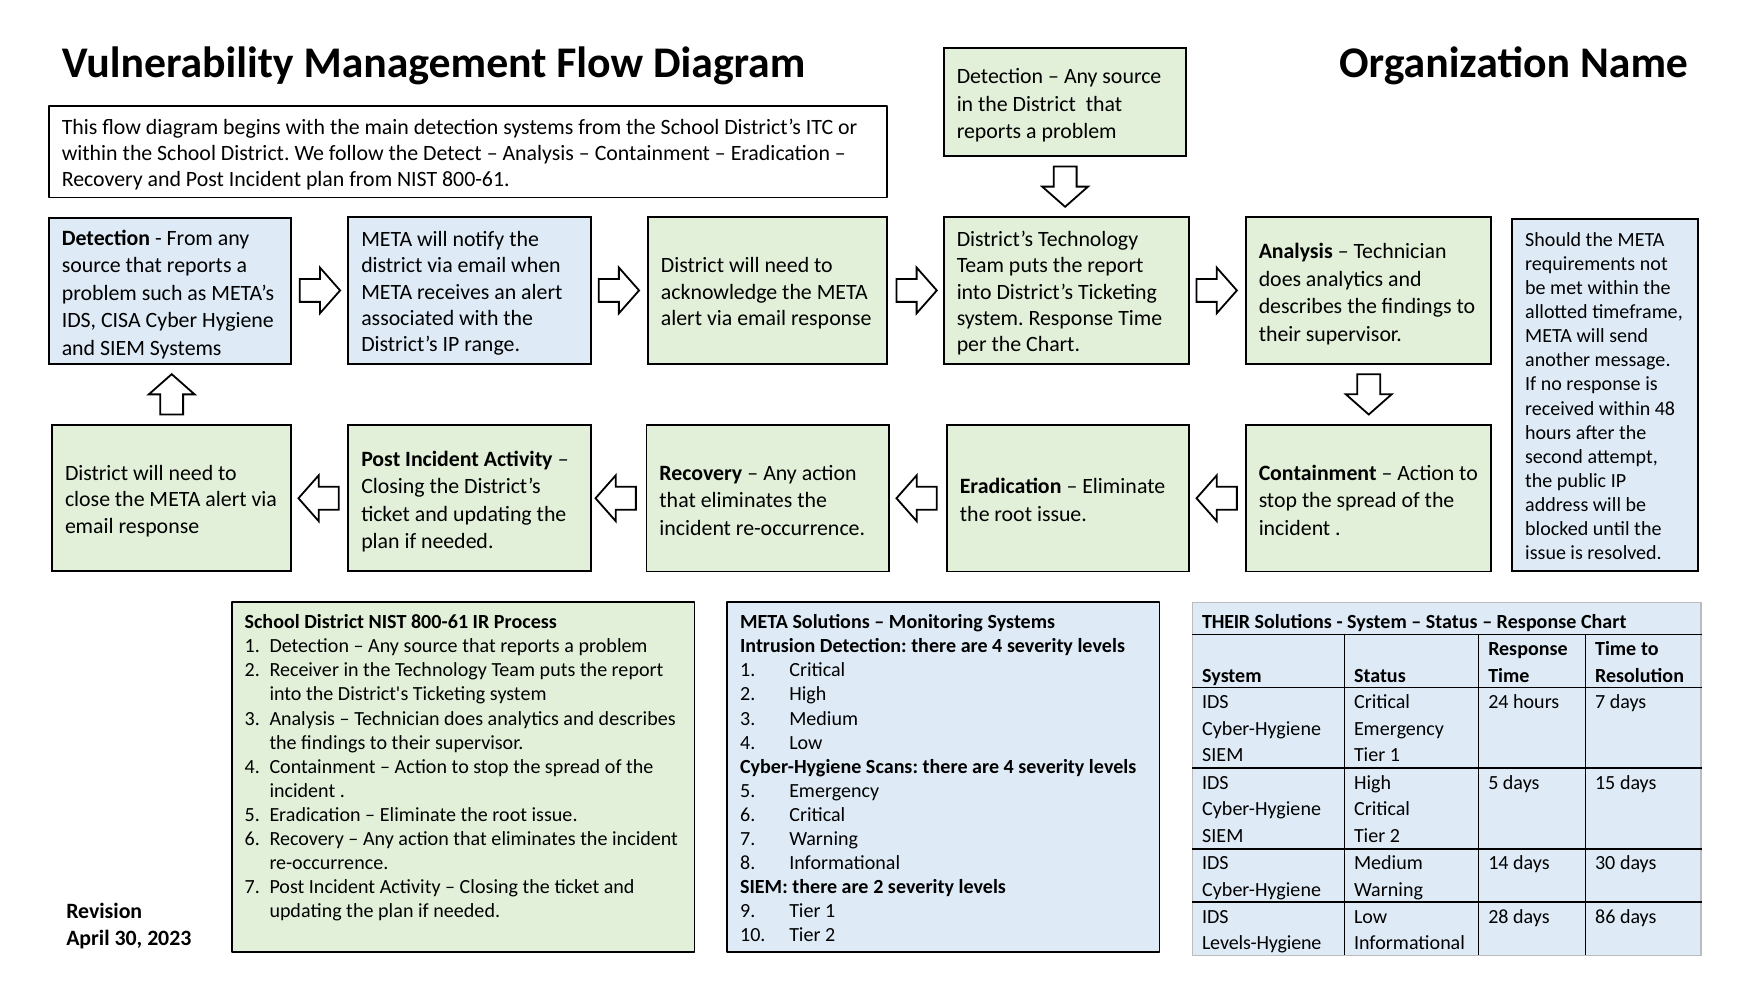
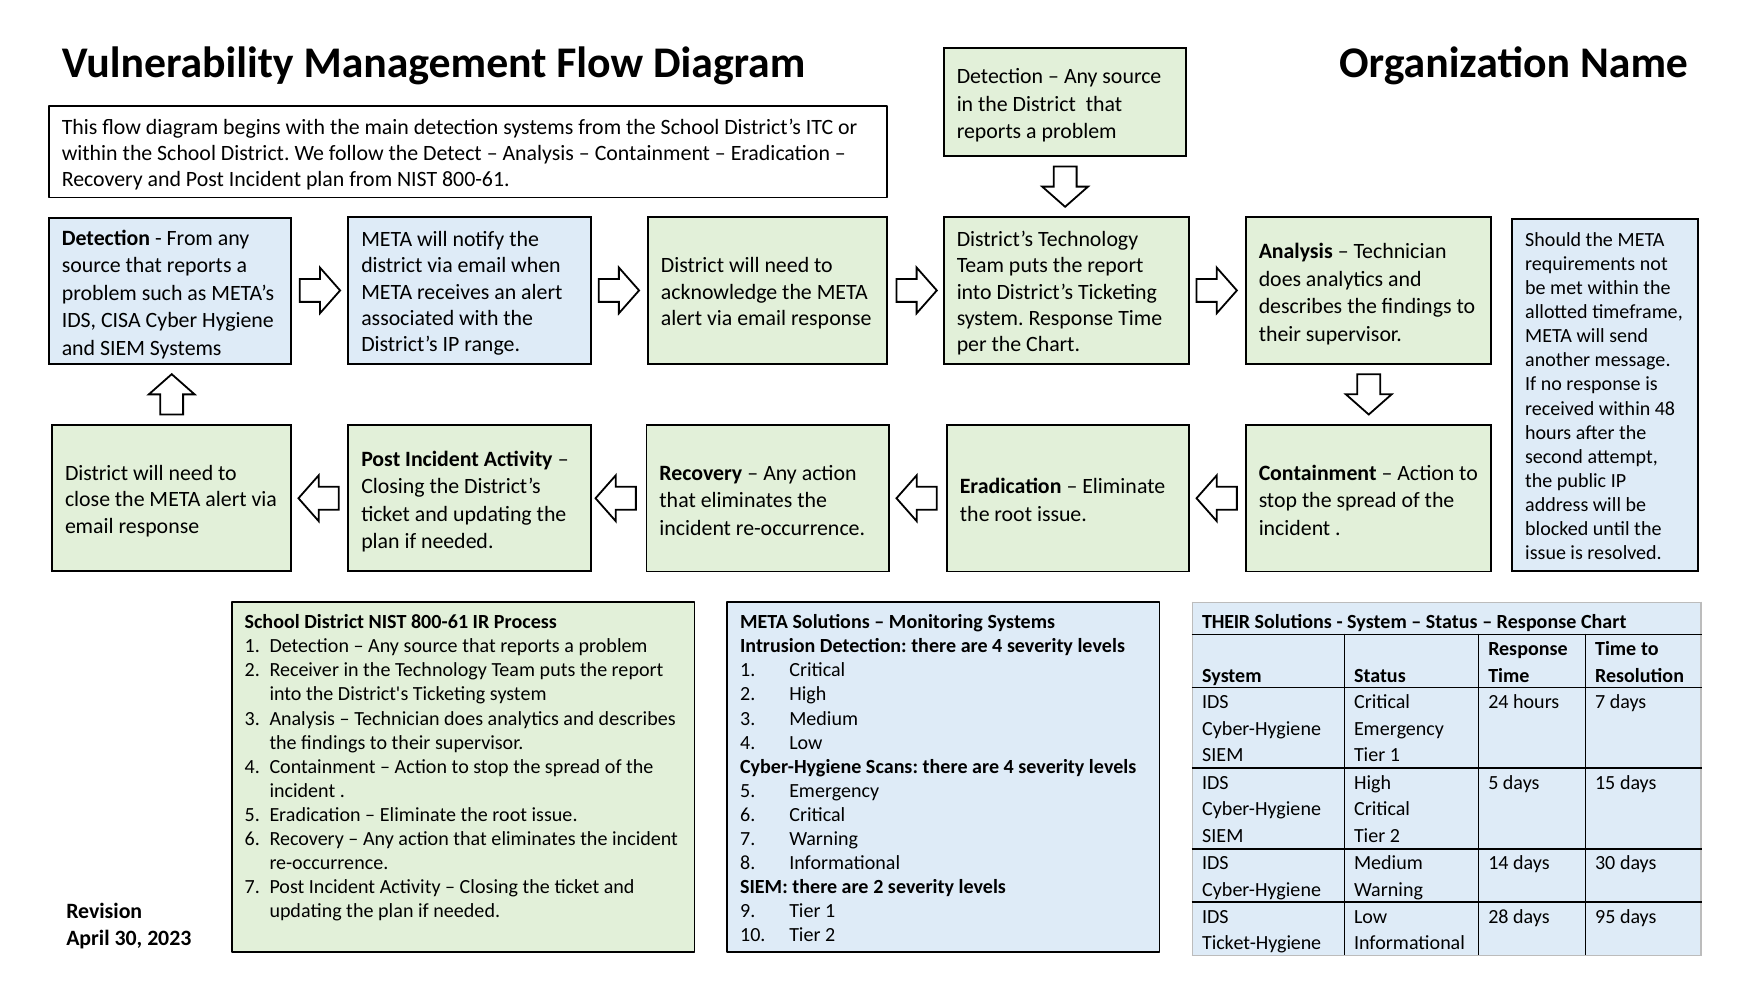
86: 86 -> 95 (1605, 917)
Levels-Hygiene: Levels-Hygiene -> Ticket-Hygiene (1262, 943)
